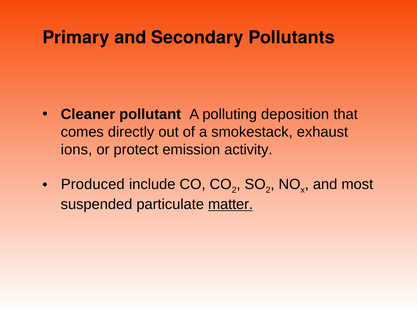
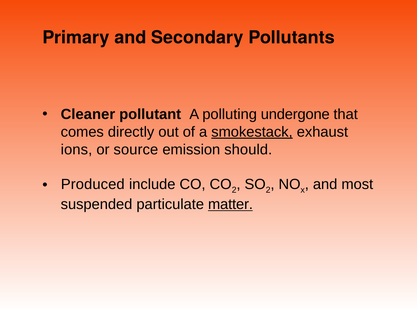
deposition: deposition -> undergone (295, 114)
smokestack underline: none -> present (252, 132)
protect: protect -> source (136, 149)
activity: activity -> should (248, 149)
